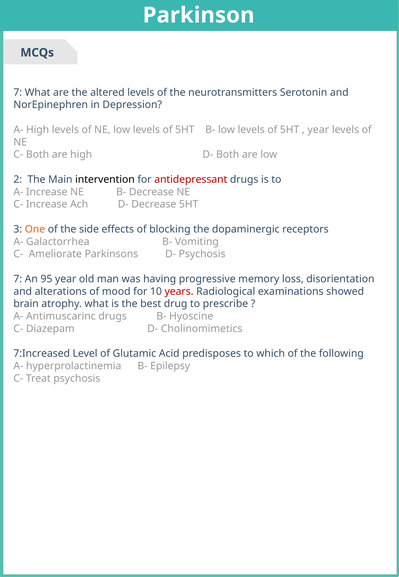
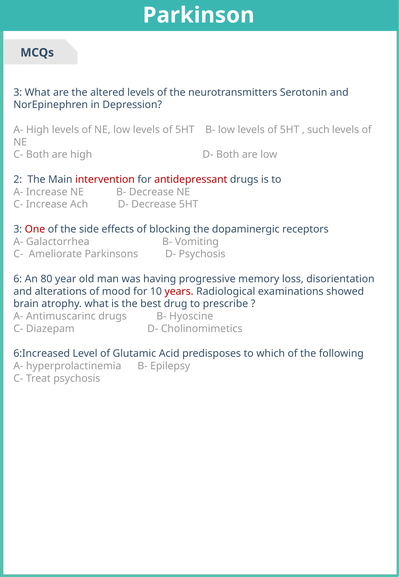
7: 7 -> 3 (18, 92)
year: year -> such (318, 130)
intervention colour: black -> red (105, 179)
One colour: orange -> red (35, 229)
7: 7 -> 6 (18, 279)
95: 95 -> 80 (46, 279)
7:Increased: 7:Increased -> 6:Increased (42, 353)
